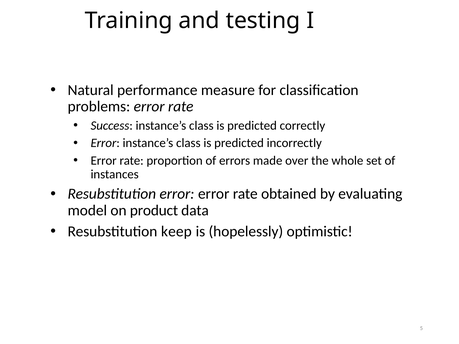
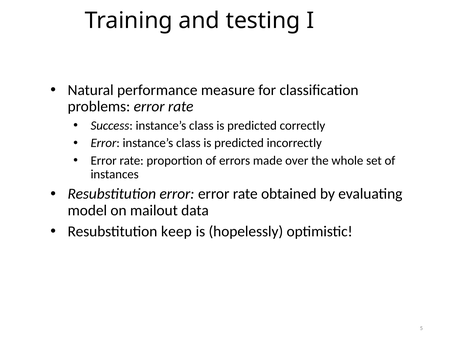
product: product -> mailout (154, 211)
